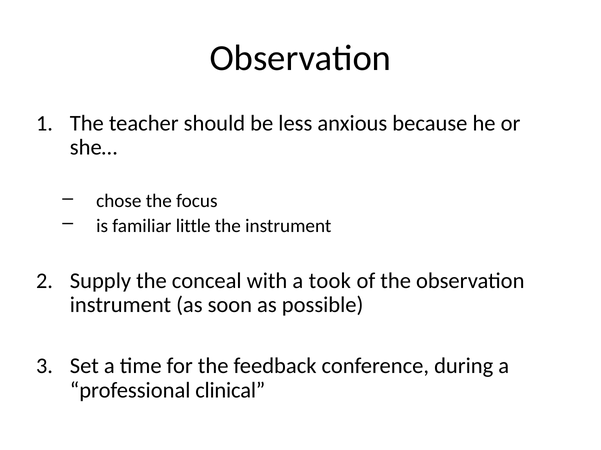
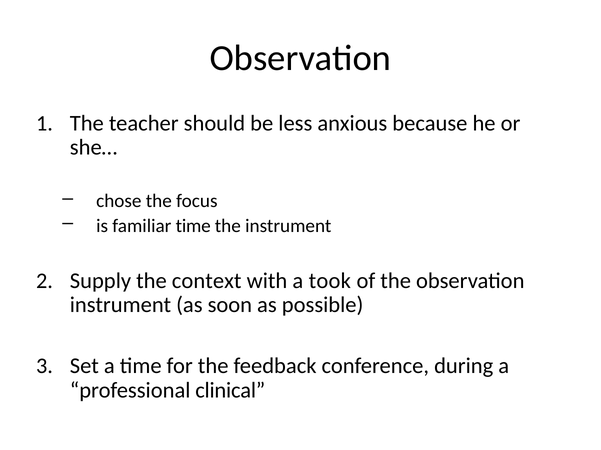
familiar little: little -> time (193, 226)
conceal: conceal -> context (207, 281)
